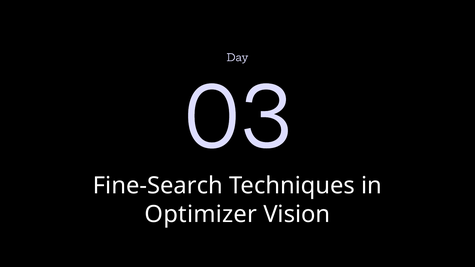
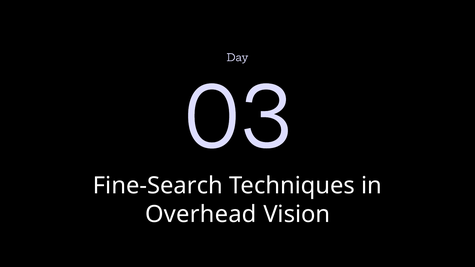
Optimizer: Optimizer -> Overhead (201, 214)
